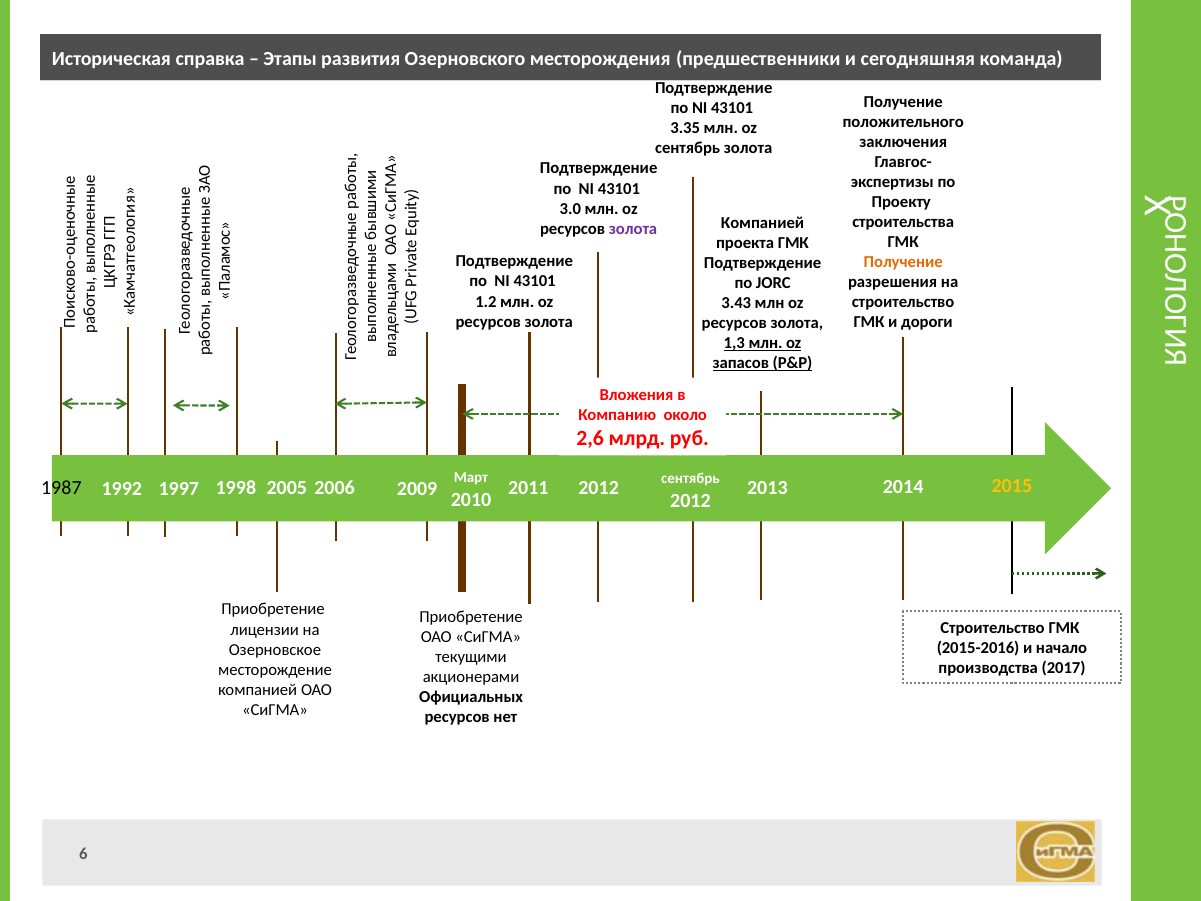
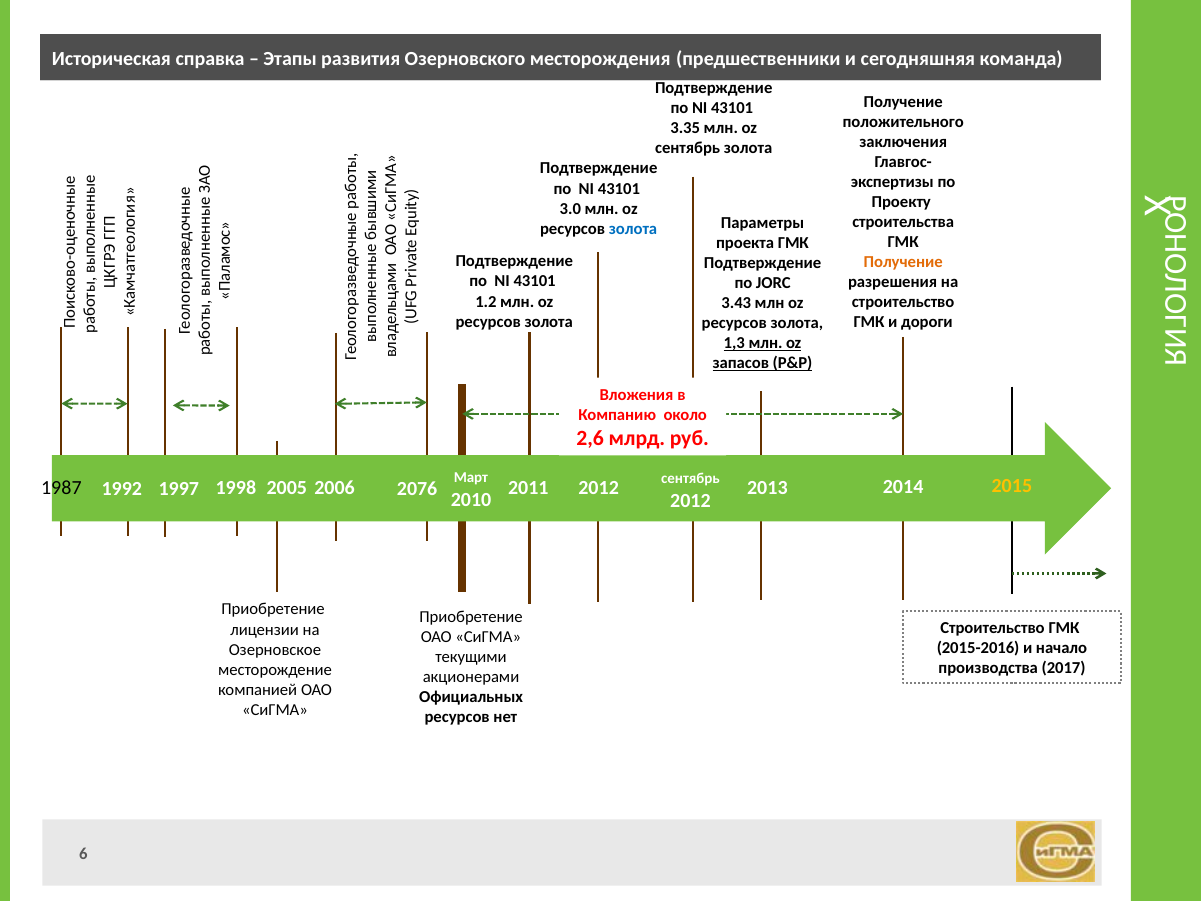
Компанией: Компанией -> Параметры (763, 223)
золота colour: purple -> blue (633, 229)
2009: 2009 -> 2076 (417, 489)
